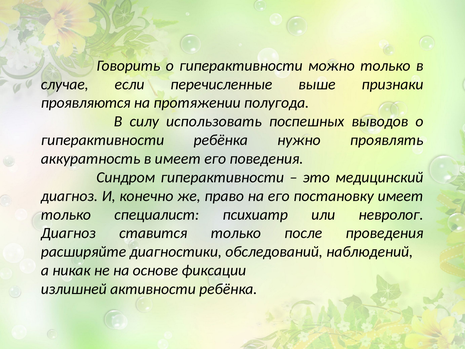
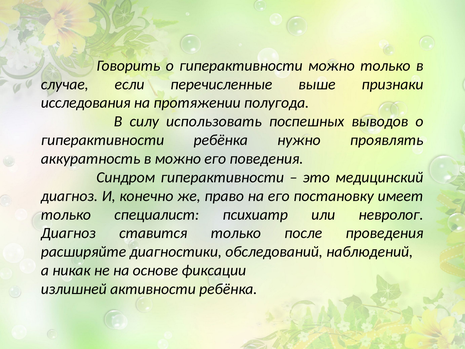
проявляются: проявляются -> исследования (86, 103)
в имеет: имеет -> можно (178, 159)
